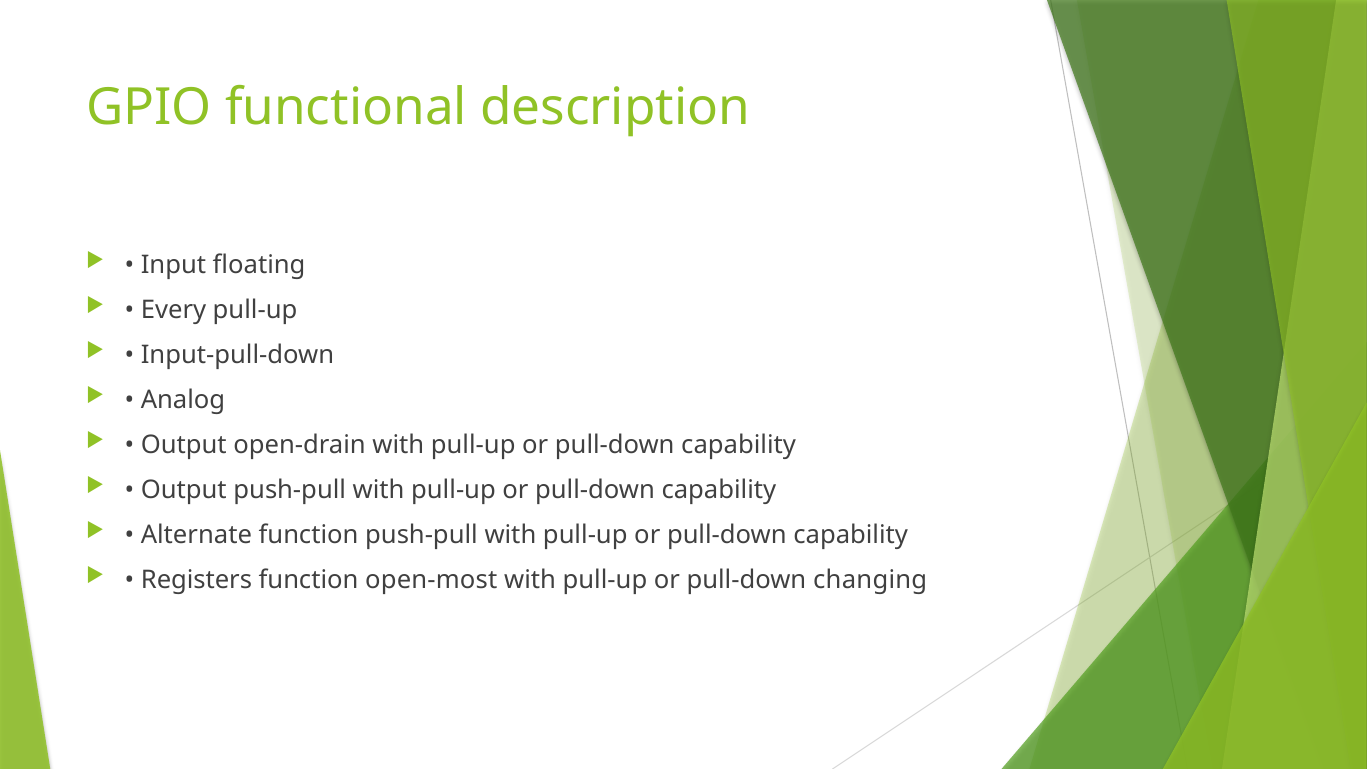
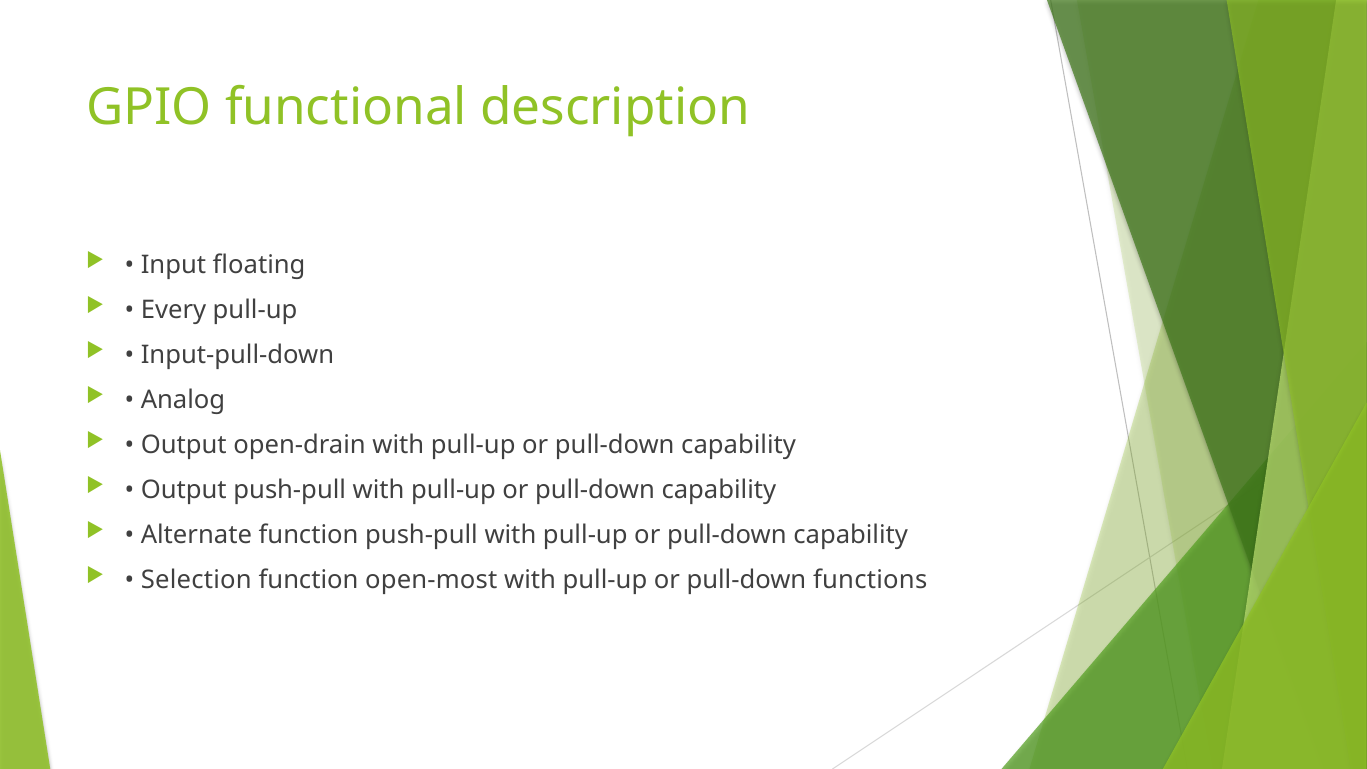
Registers: Registers -> Selection (196, 580)
changing: changing -> functions (870, 580)
